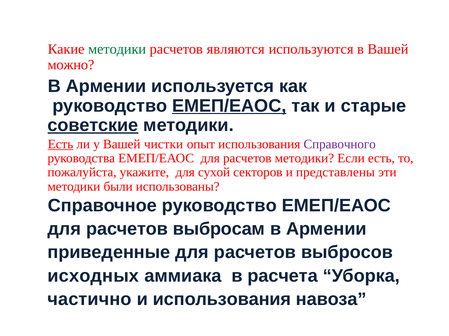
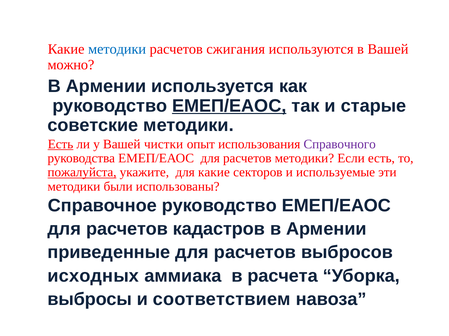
методики colour: green -> blue (117, 49)
являются: являются -> сжигания (236, 49)
советские underline: present -> none (93, 126)
пожалуйста underline: none -> present (82, 173)
для сухой: сухой -> какие (214, 173)
представлены: представлены -> используемые (336, 173)
выбросам: выбросам -> кадастров (219, 229)
частично: частично -> выбросы (90, 300)
и использования: использования -> соответствием (222, 300)
